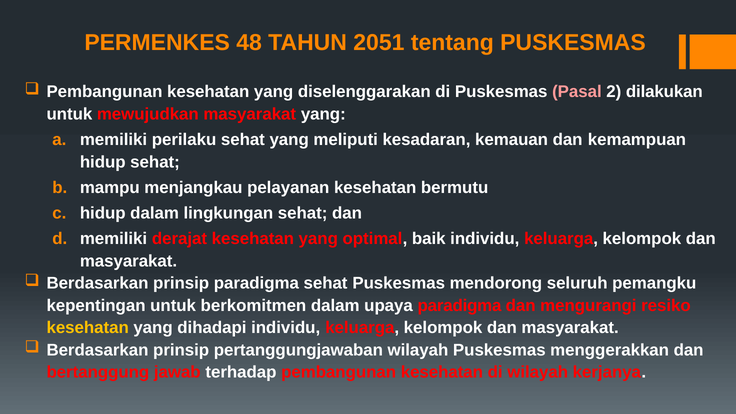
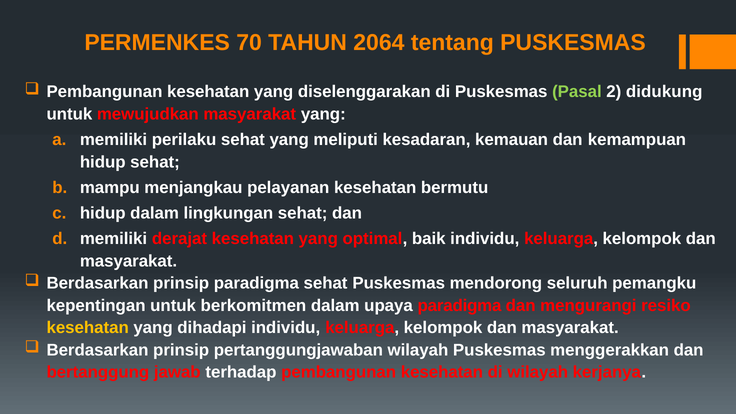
48: 48 -> 70 (249, 43)
2051: 2051 -> 2064 (379, 43)
Pasal colour: pink -> light green (577, 92)
dilakukan: dilakukan -> didukung (664, 92)
